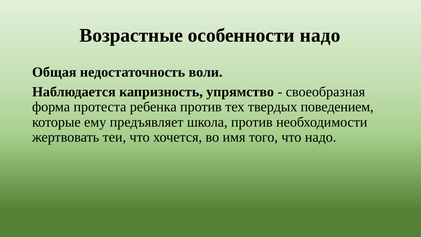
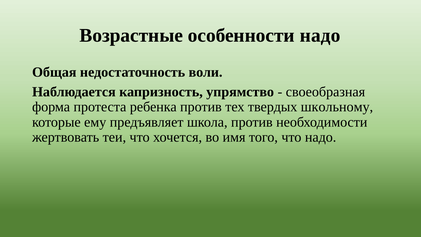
поведением: поведением -> школьному (337, 107)
